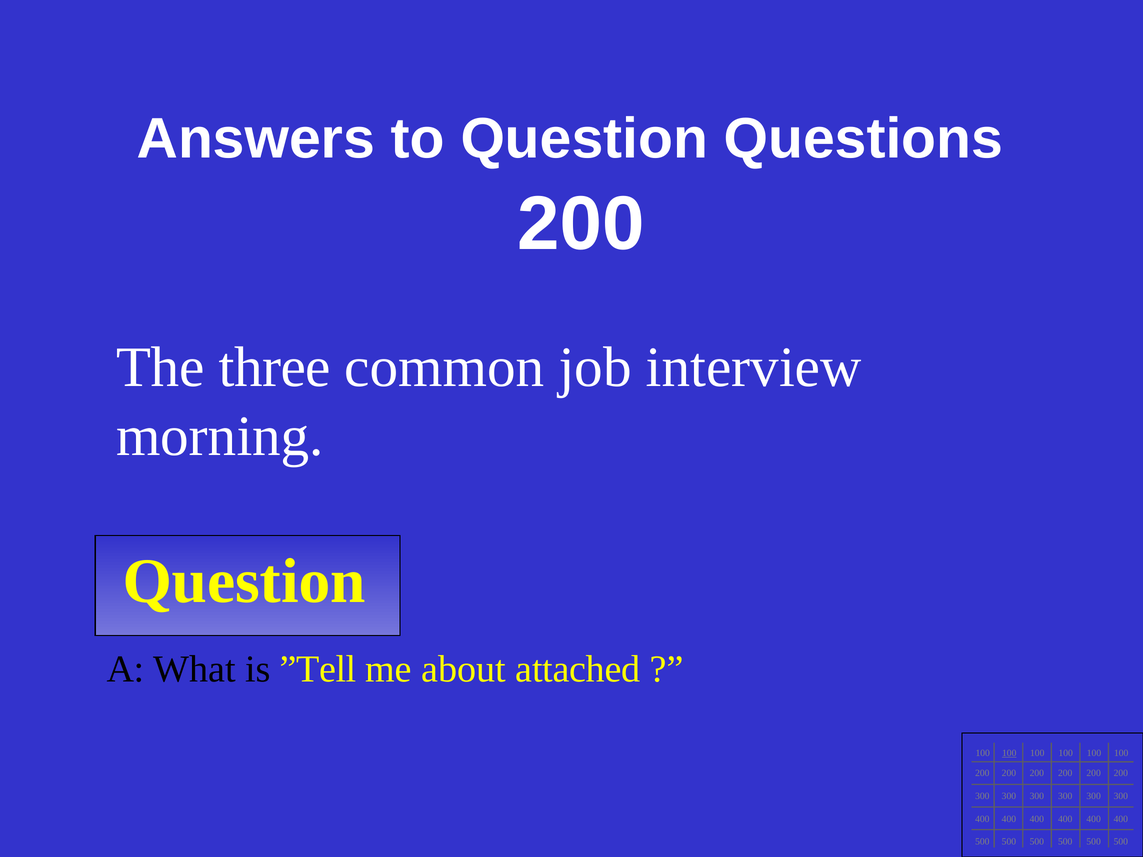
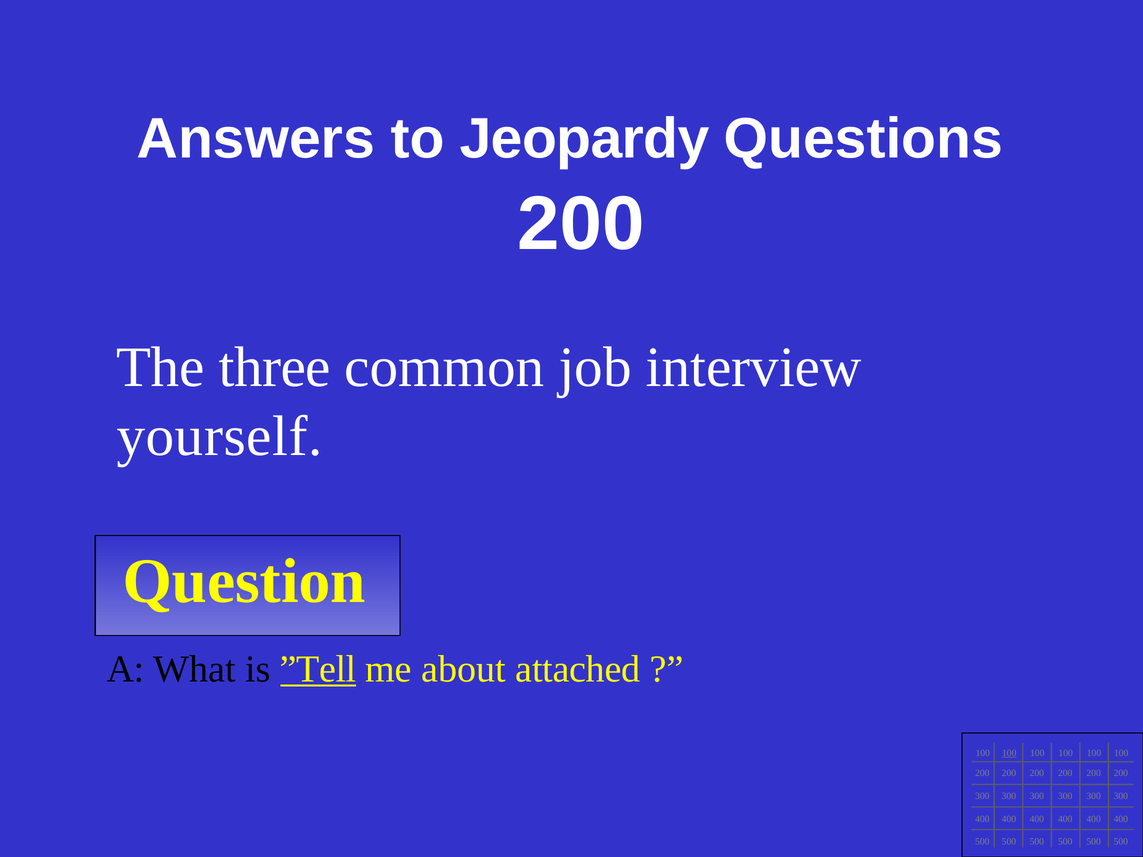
to Question: Question -> Jeopardy (585, 139)
morning: morning -> yourself (220, 436)
”Tell underline: none -> present (318, 669)
